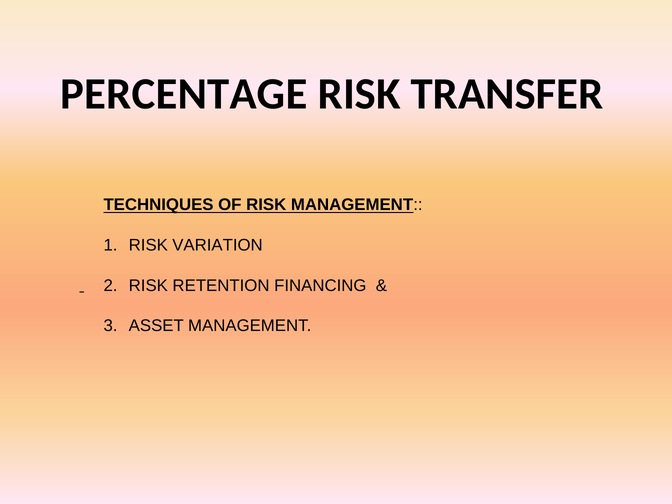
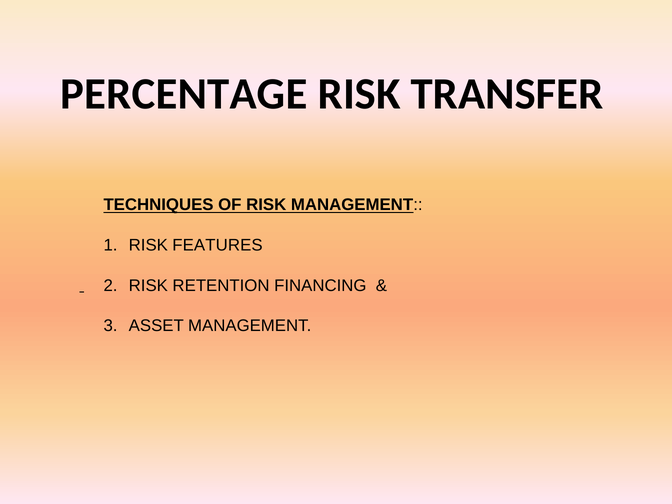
VARIATION: VARIATION -> FEATURES (217, 245)
